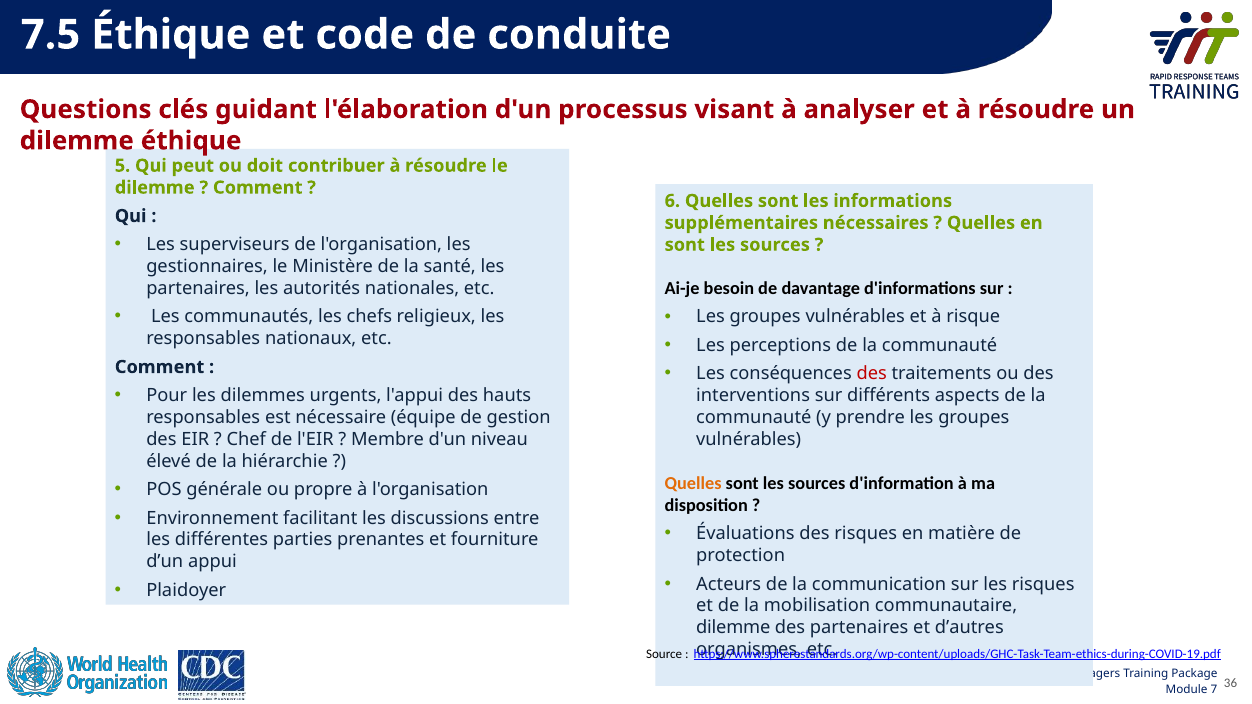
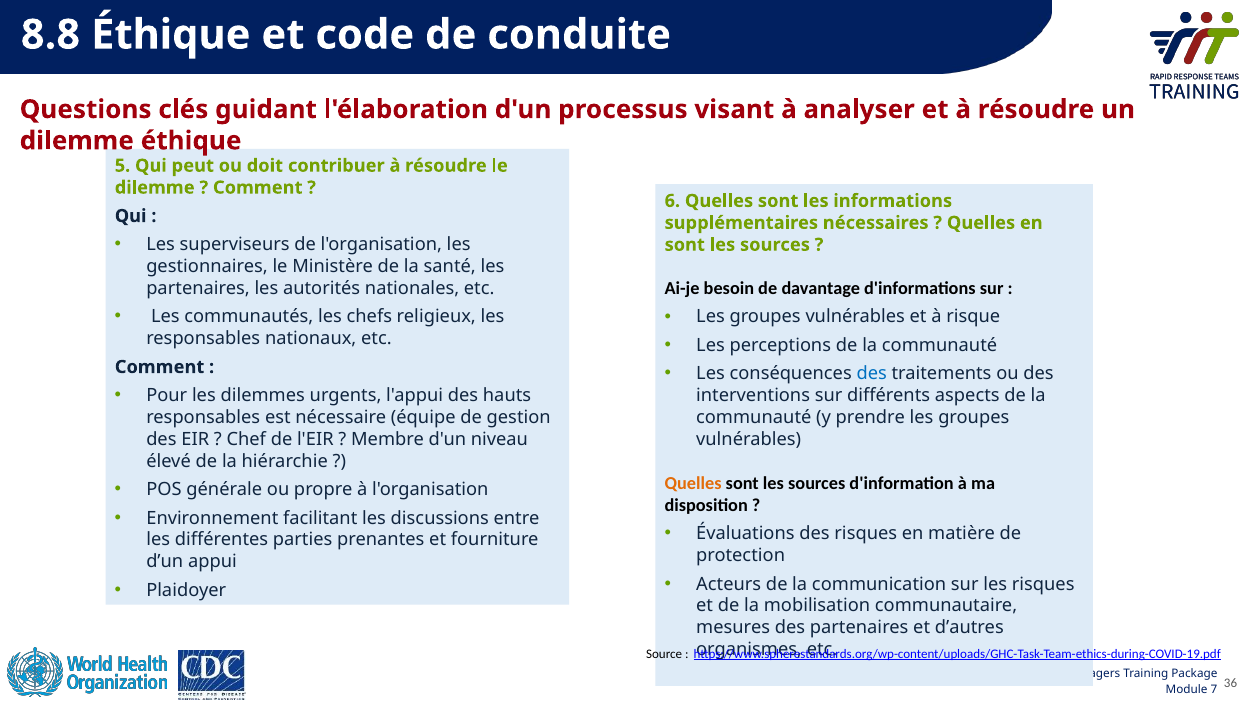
7.5: 7.5 -> 8.8 (50, 35)
des colour: red -> blue (872, 374)
dilemme: dilemme -> mesures (733, 628)
